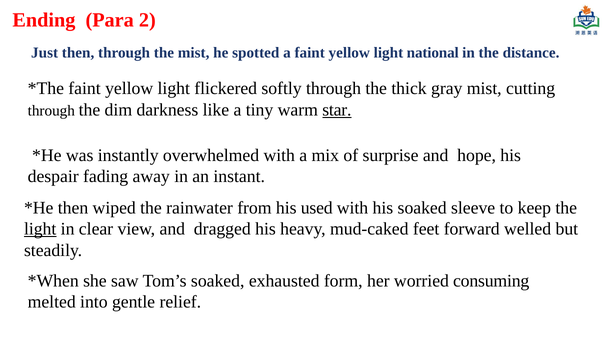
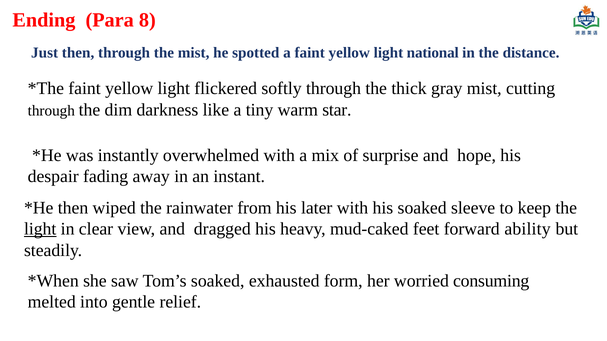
2: 2 -> 8 (147, 20)
star underline: present -> none (337, 110)
used: used -> later (317, 208)
welled: welled -> ability (528, 229)
